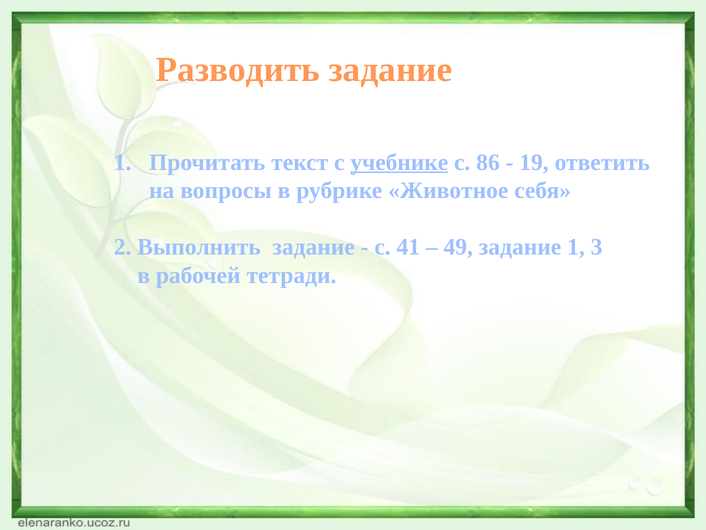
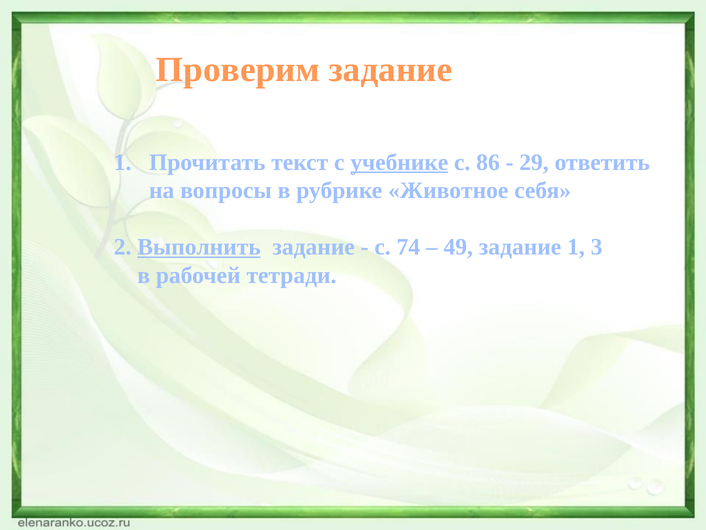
Разводить: Разводить -> Проверим (238, 70)
19: 19 -> 29 (534, 162)
Выполнить underline: none -> present (199, 247)
41: 41 -> 74 (408, 247)
